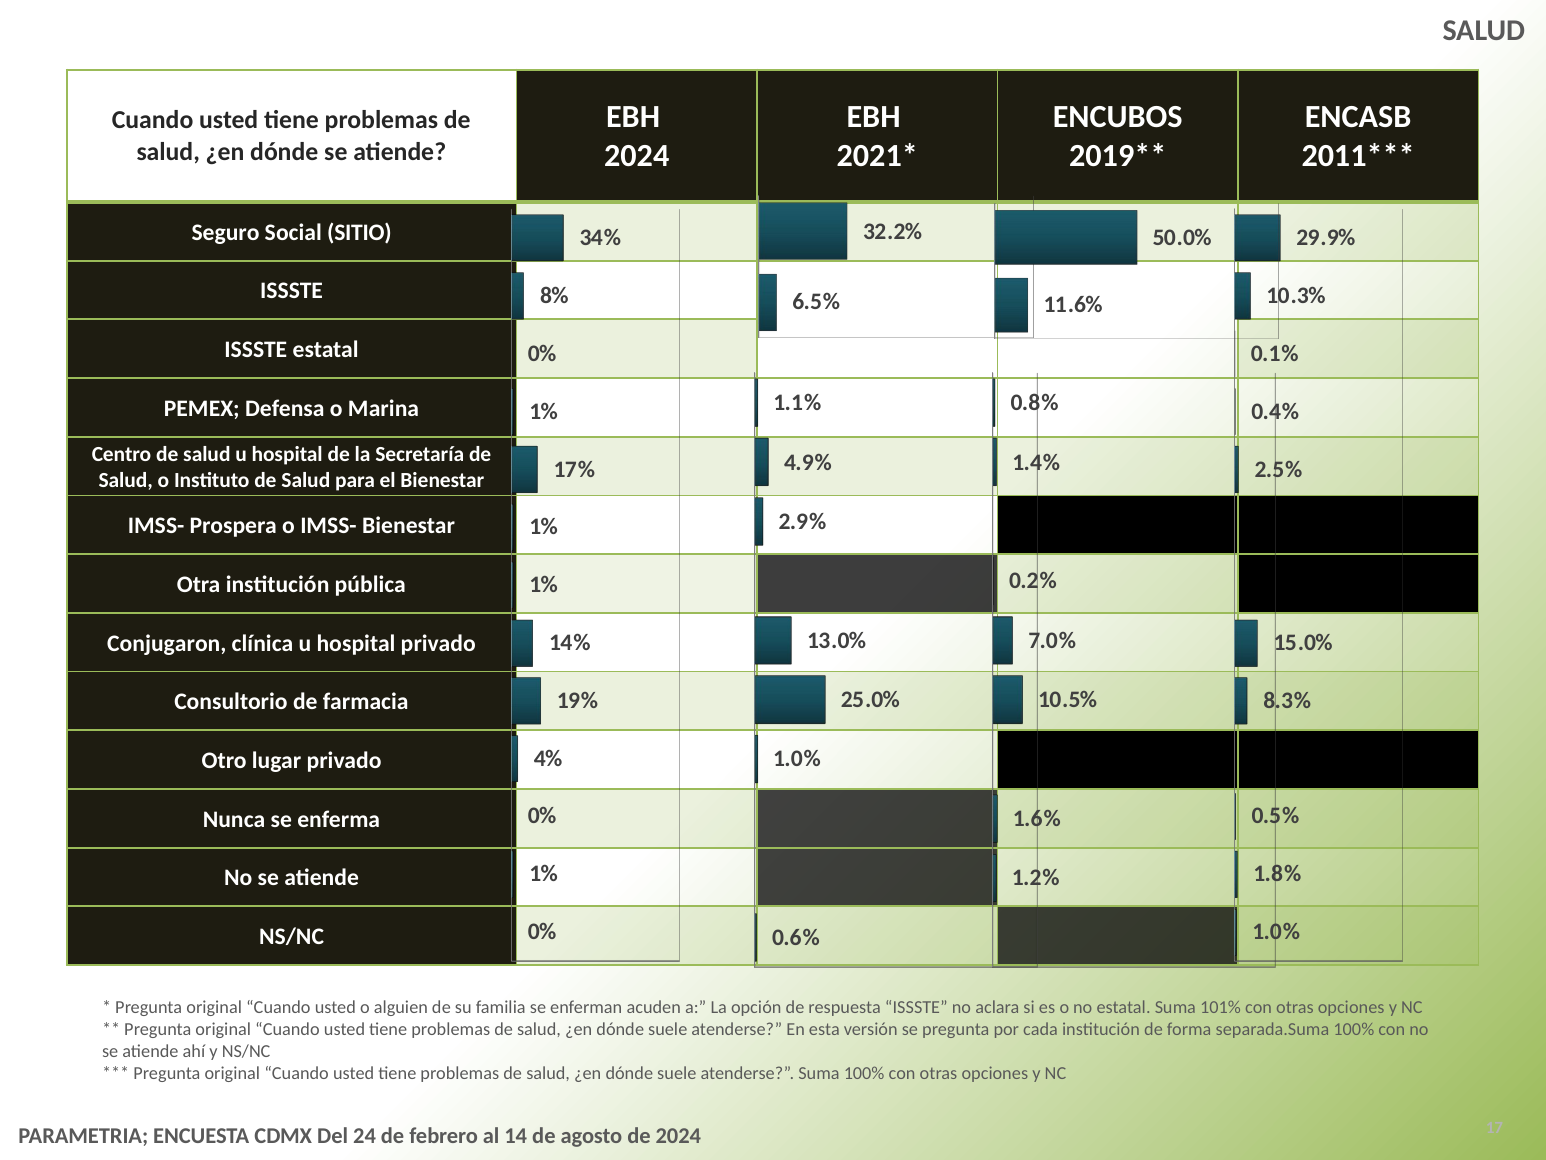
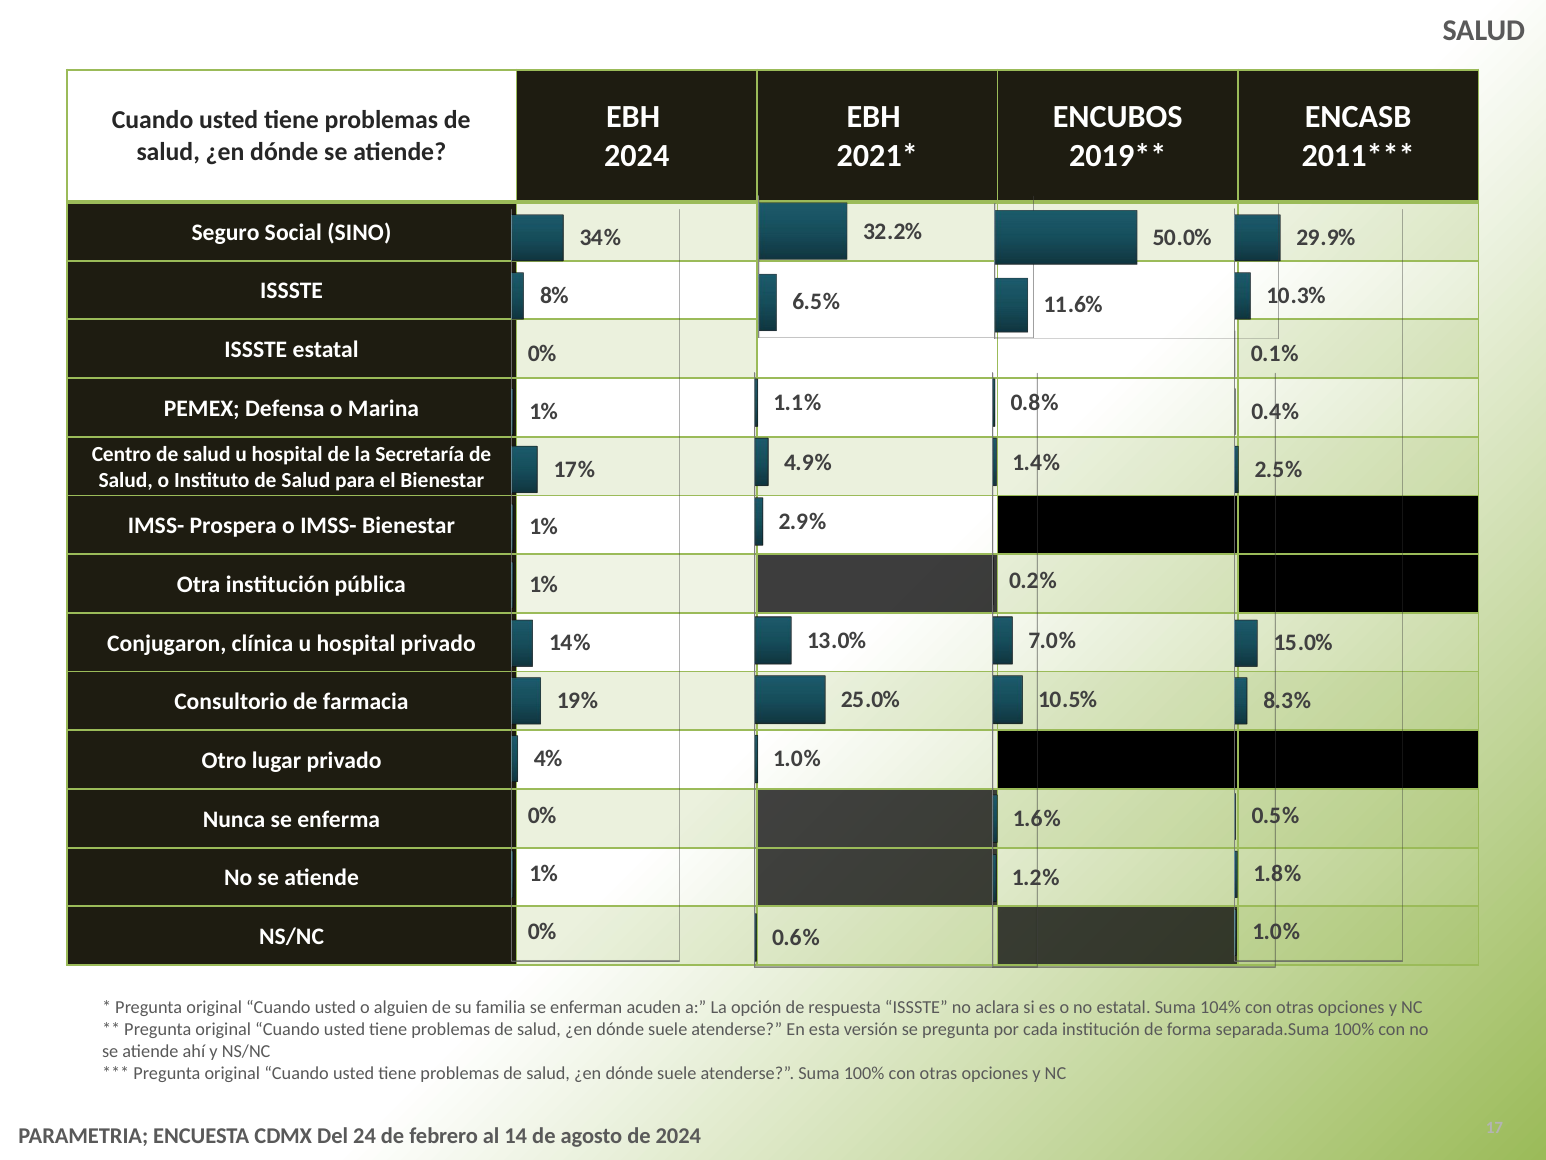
SITIO: SITIO -> SINO (359, 232)
101%: 101% -> 104% (1220, 1007)
